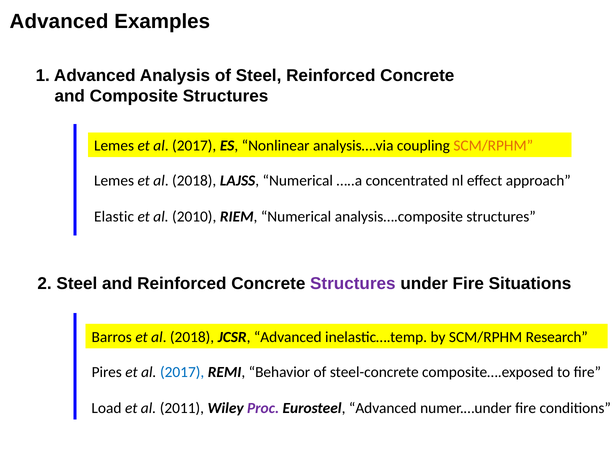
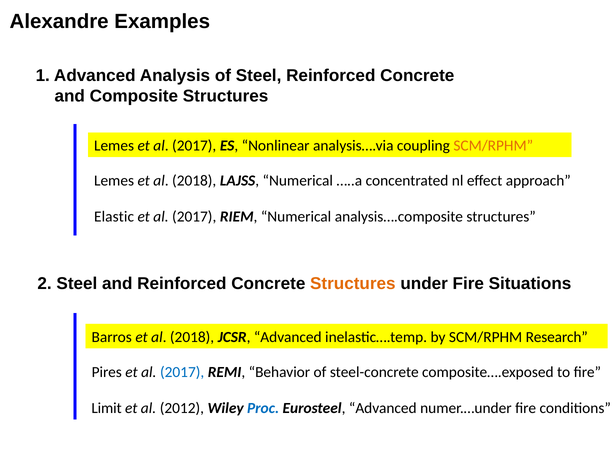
Advanced: Advanced -> Alexandre (59, 21)
2010: 2010 -> 2017 (194, 217)
Structures colour: purple -> orange (353, 284)
Load: Load -> Limit (107, 408)
2011: 2011 -> 2012 (182, 408)
Proc colour: purple -> blue (263, 408)
